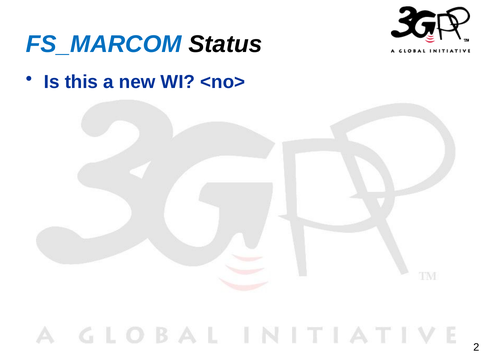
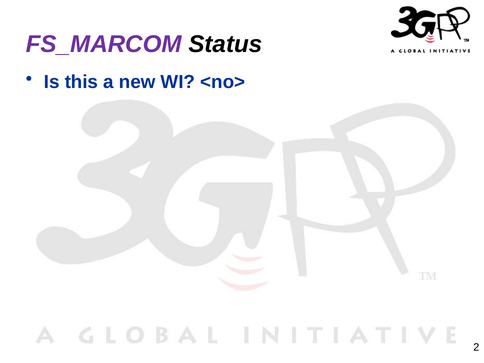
FS_MARCOM colour: blue -> purple (104, 44)
